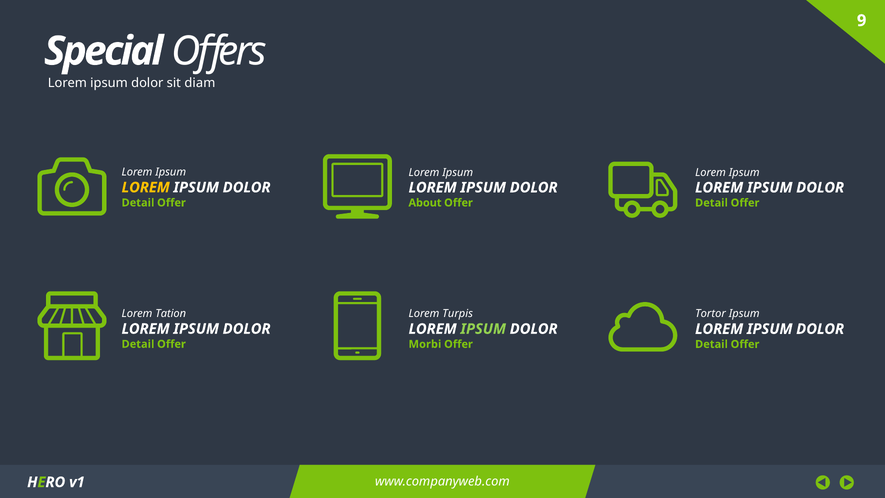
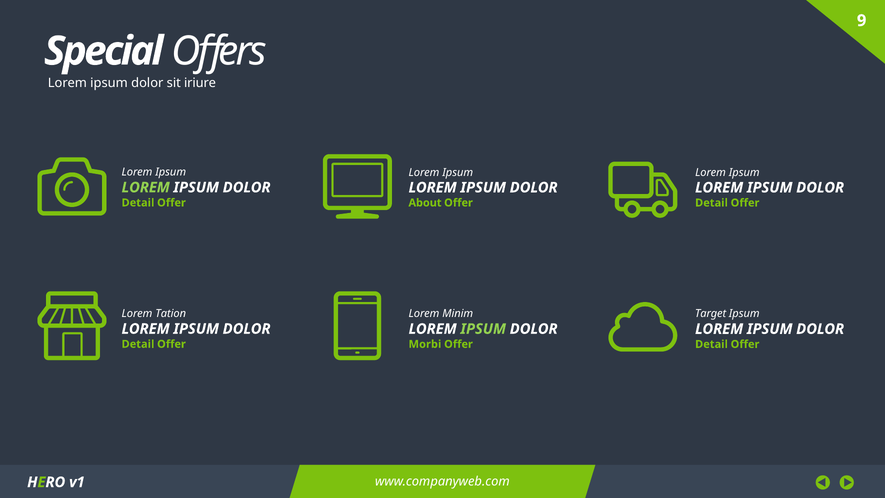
diam: diam -> iriure (200, 83)
LOREM colour: yellow -> light green (146, 187)
Turpis: Turpis -> Minim (458, 314)
Tortor: Tortor -> Target (711, 314)
